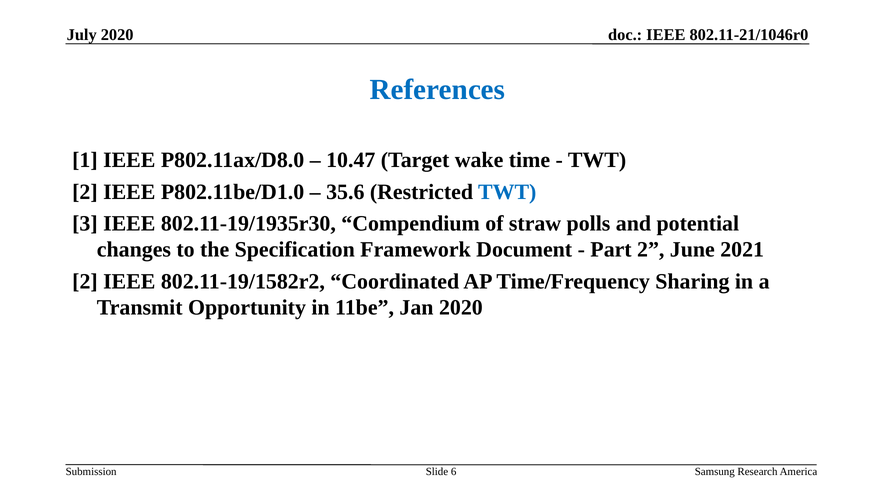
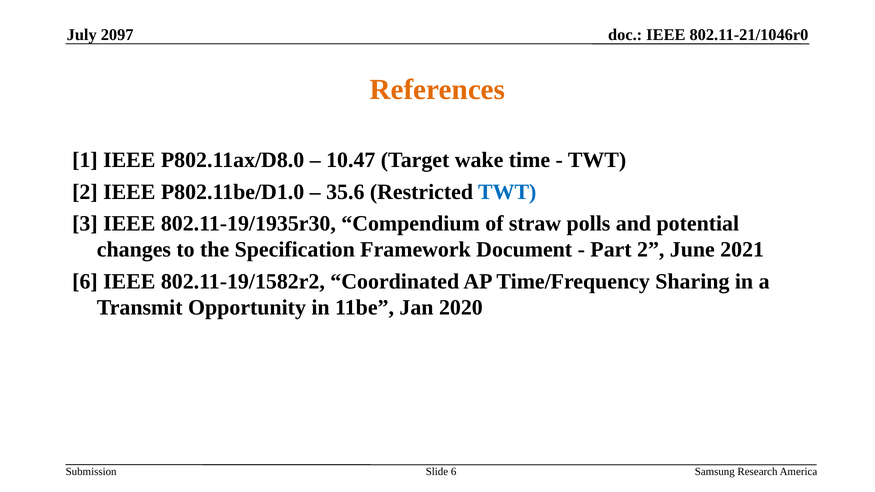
July 2020: 2020 -> 2097 (117, 35)
References colour: blue -> orange (437, 89)
2: 2 -> 6 (85, 282)
